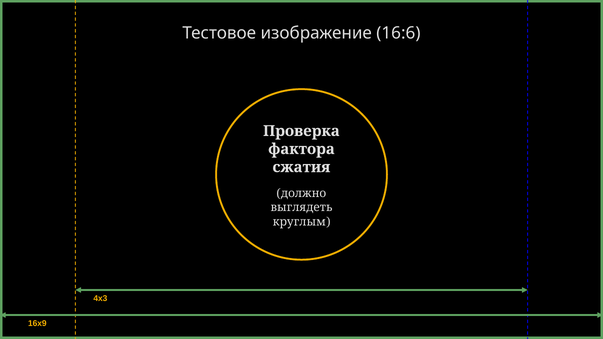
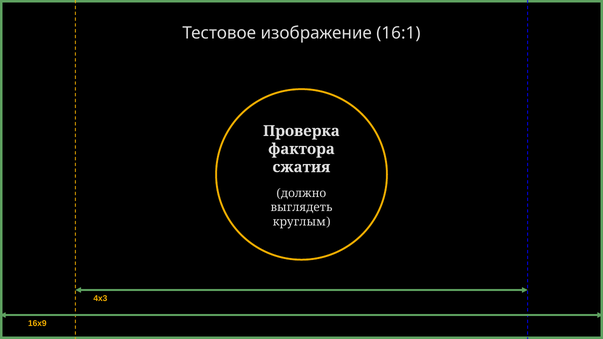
16:6: 16:6 -> 16:1 (398, 33)
